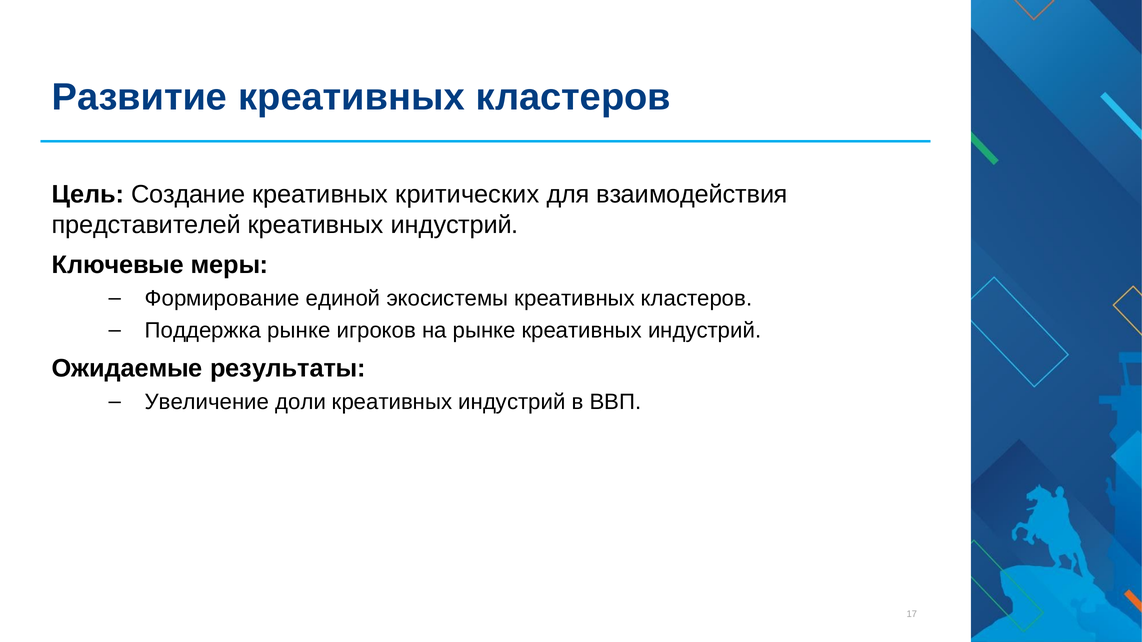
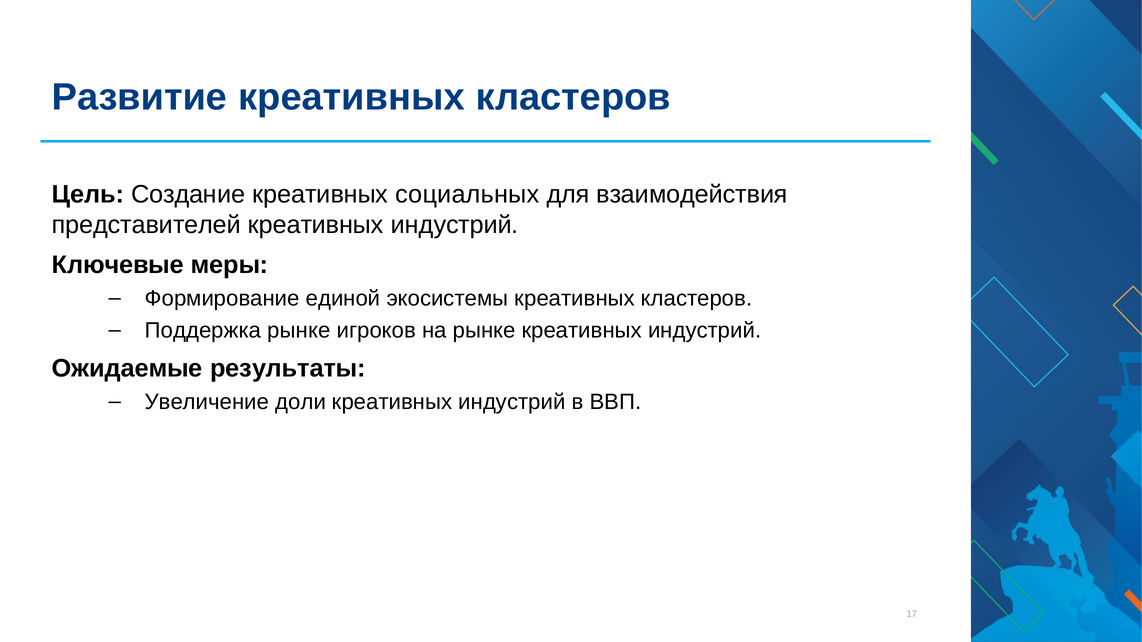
критических: критических -> социальных (467, 195)
